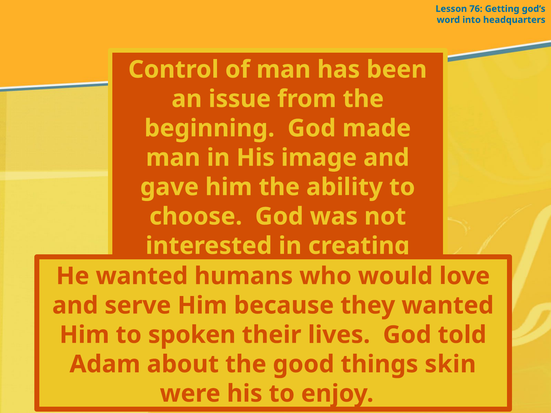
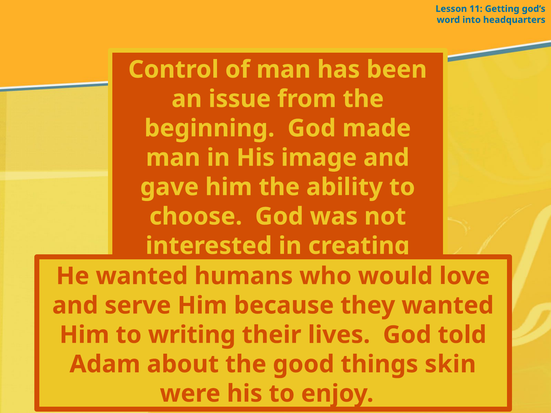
76: 76 -> 11 (476, 9)
spoken: spoken -> writing (192, 335)
